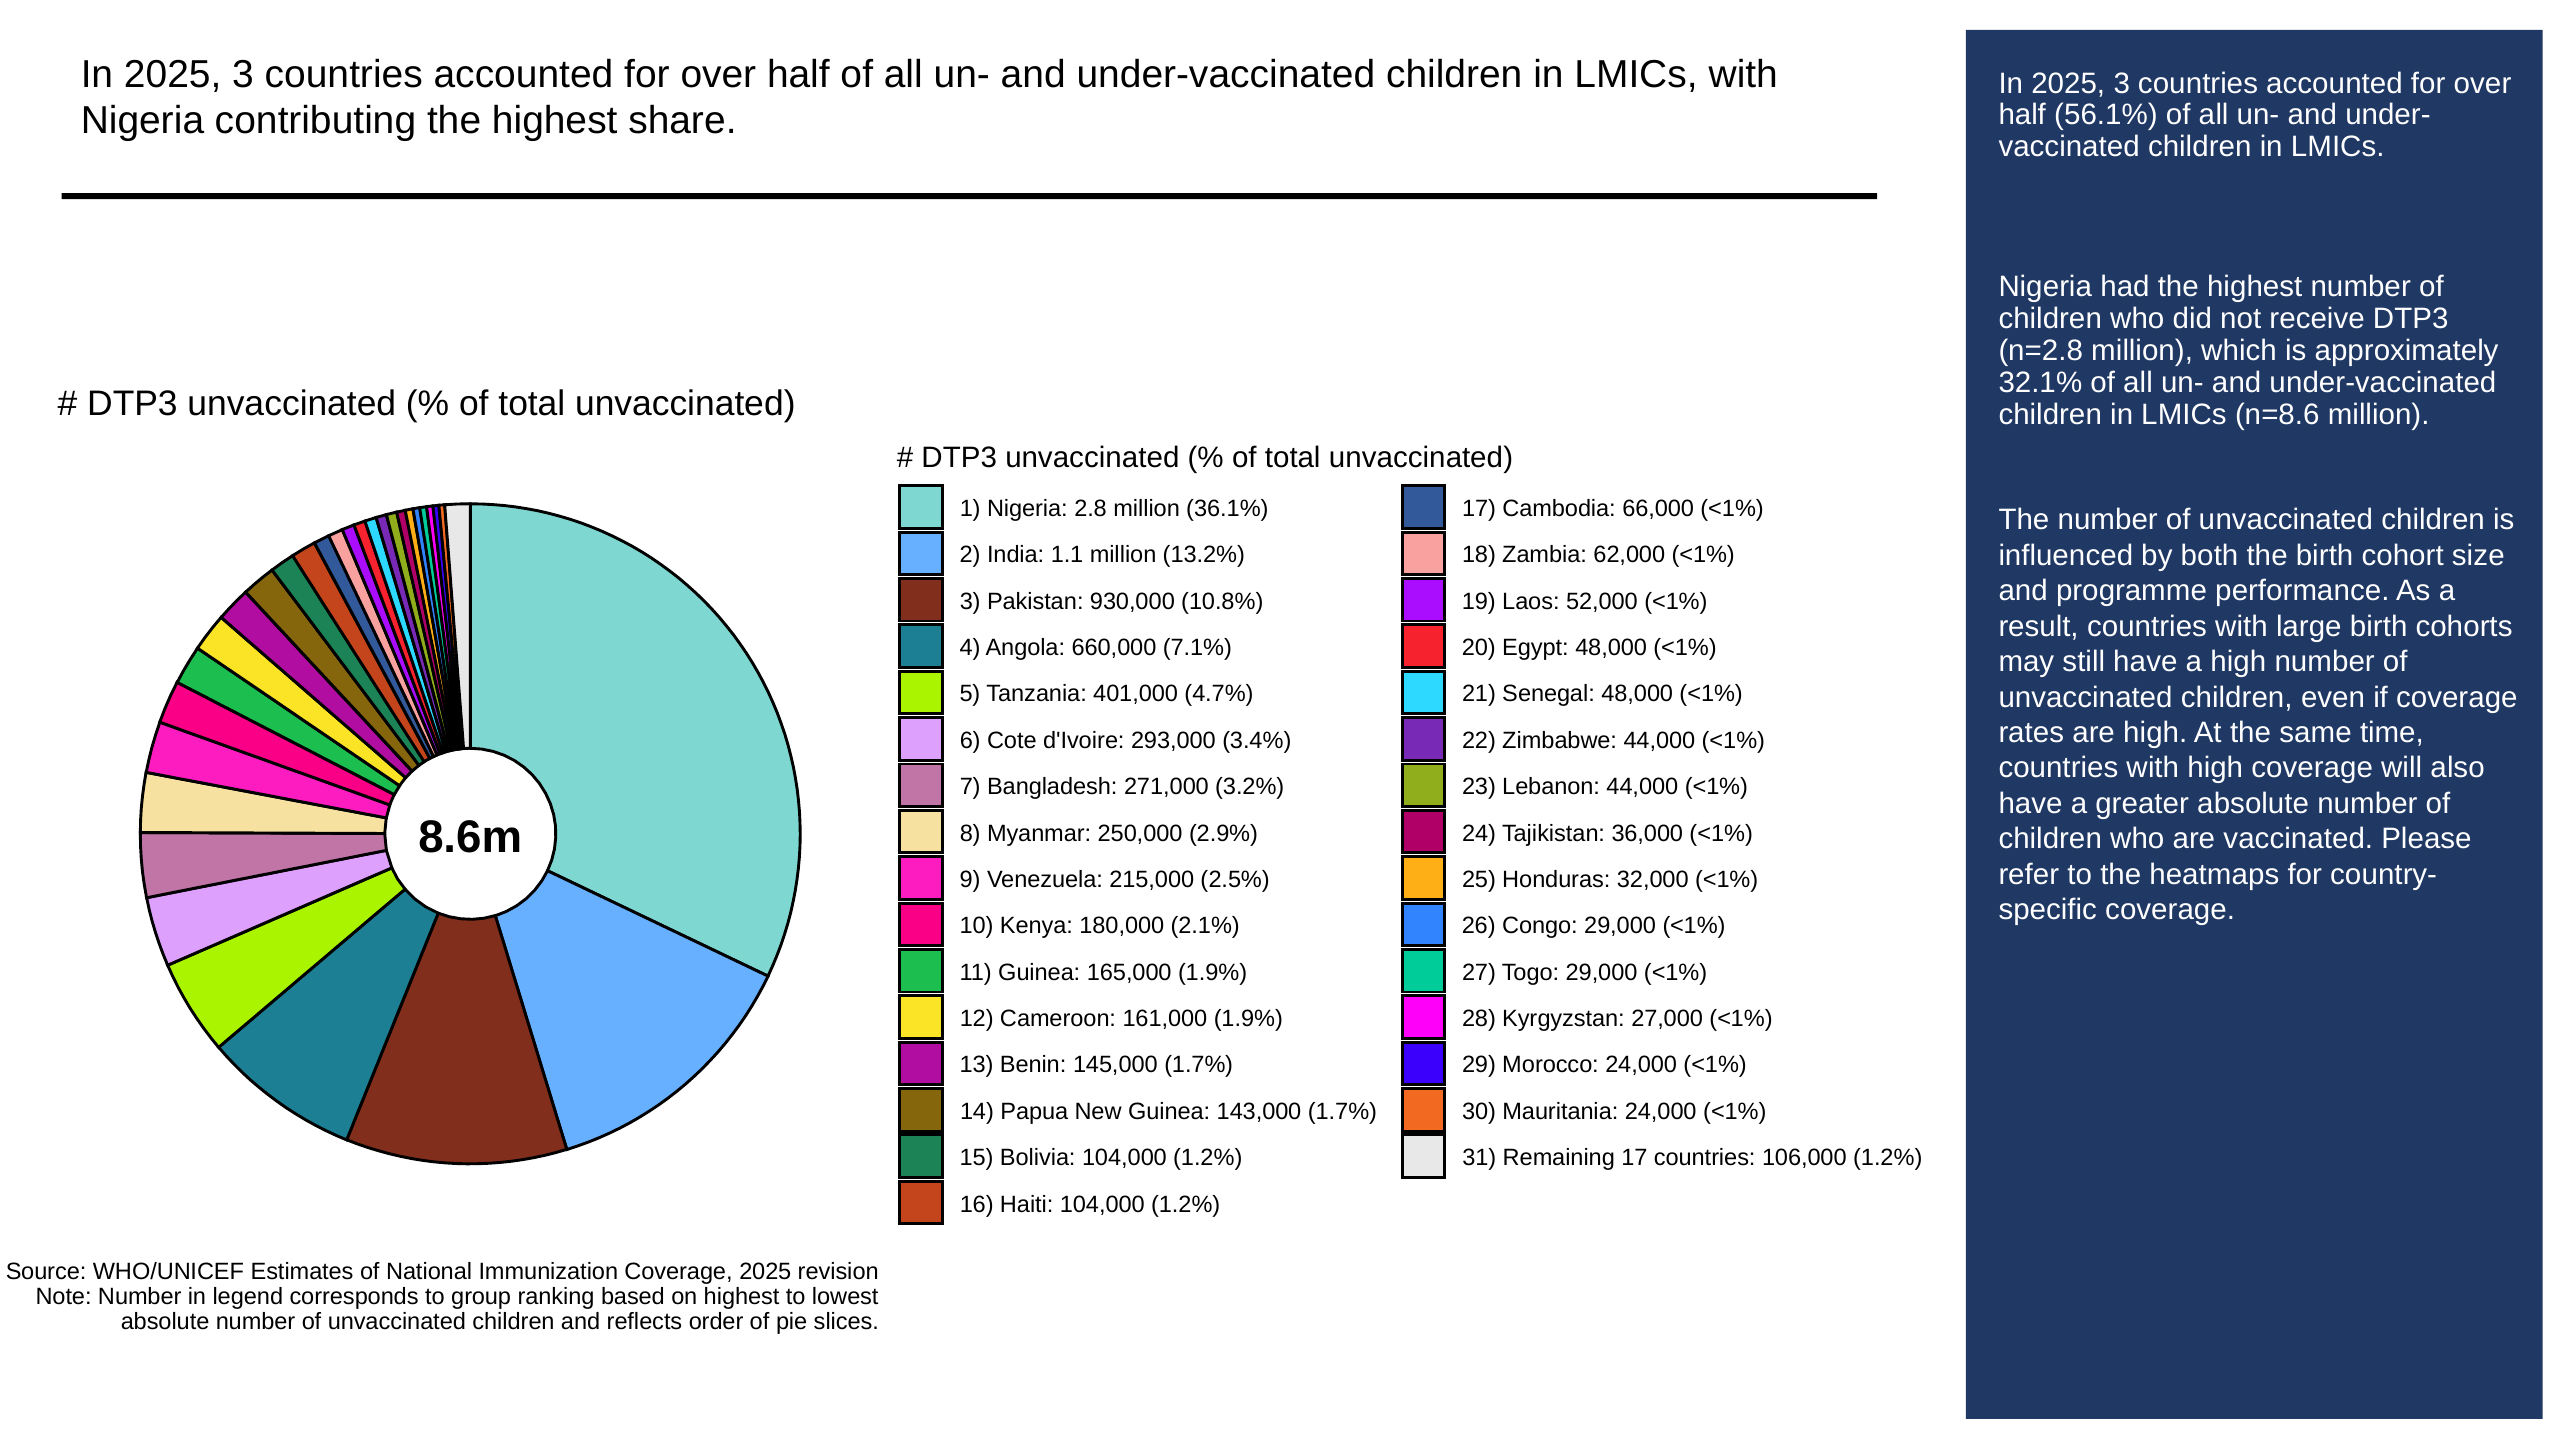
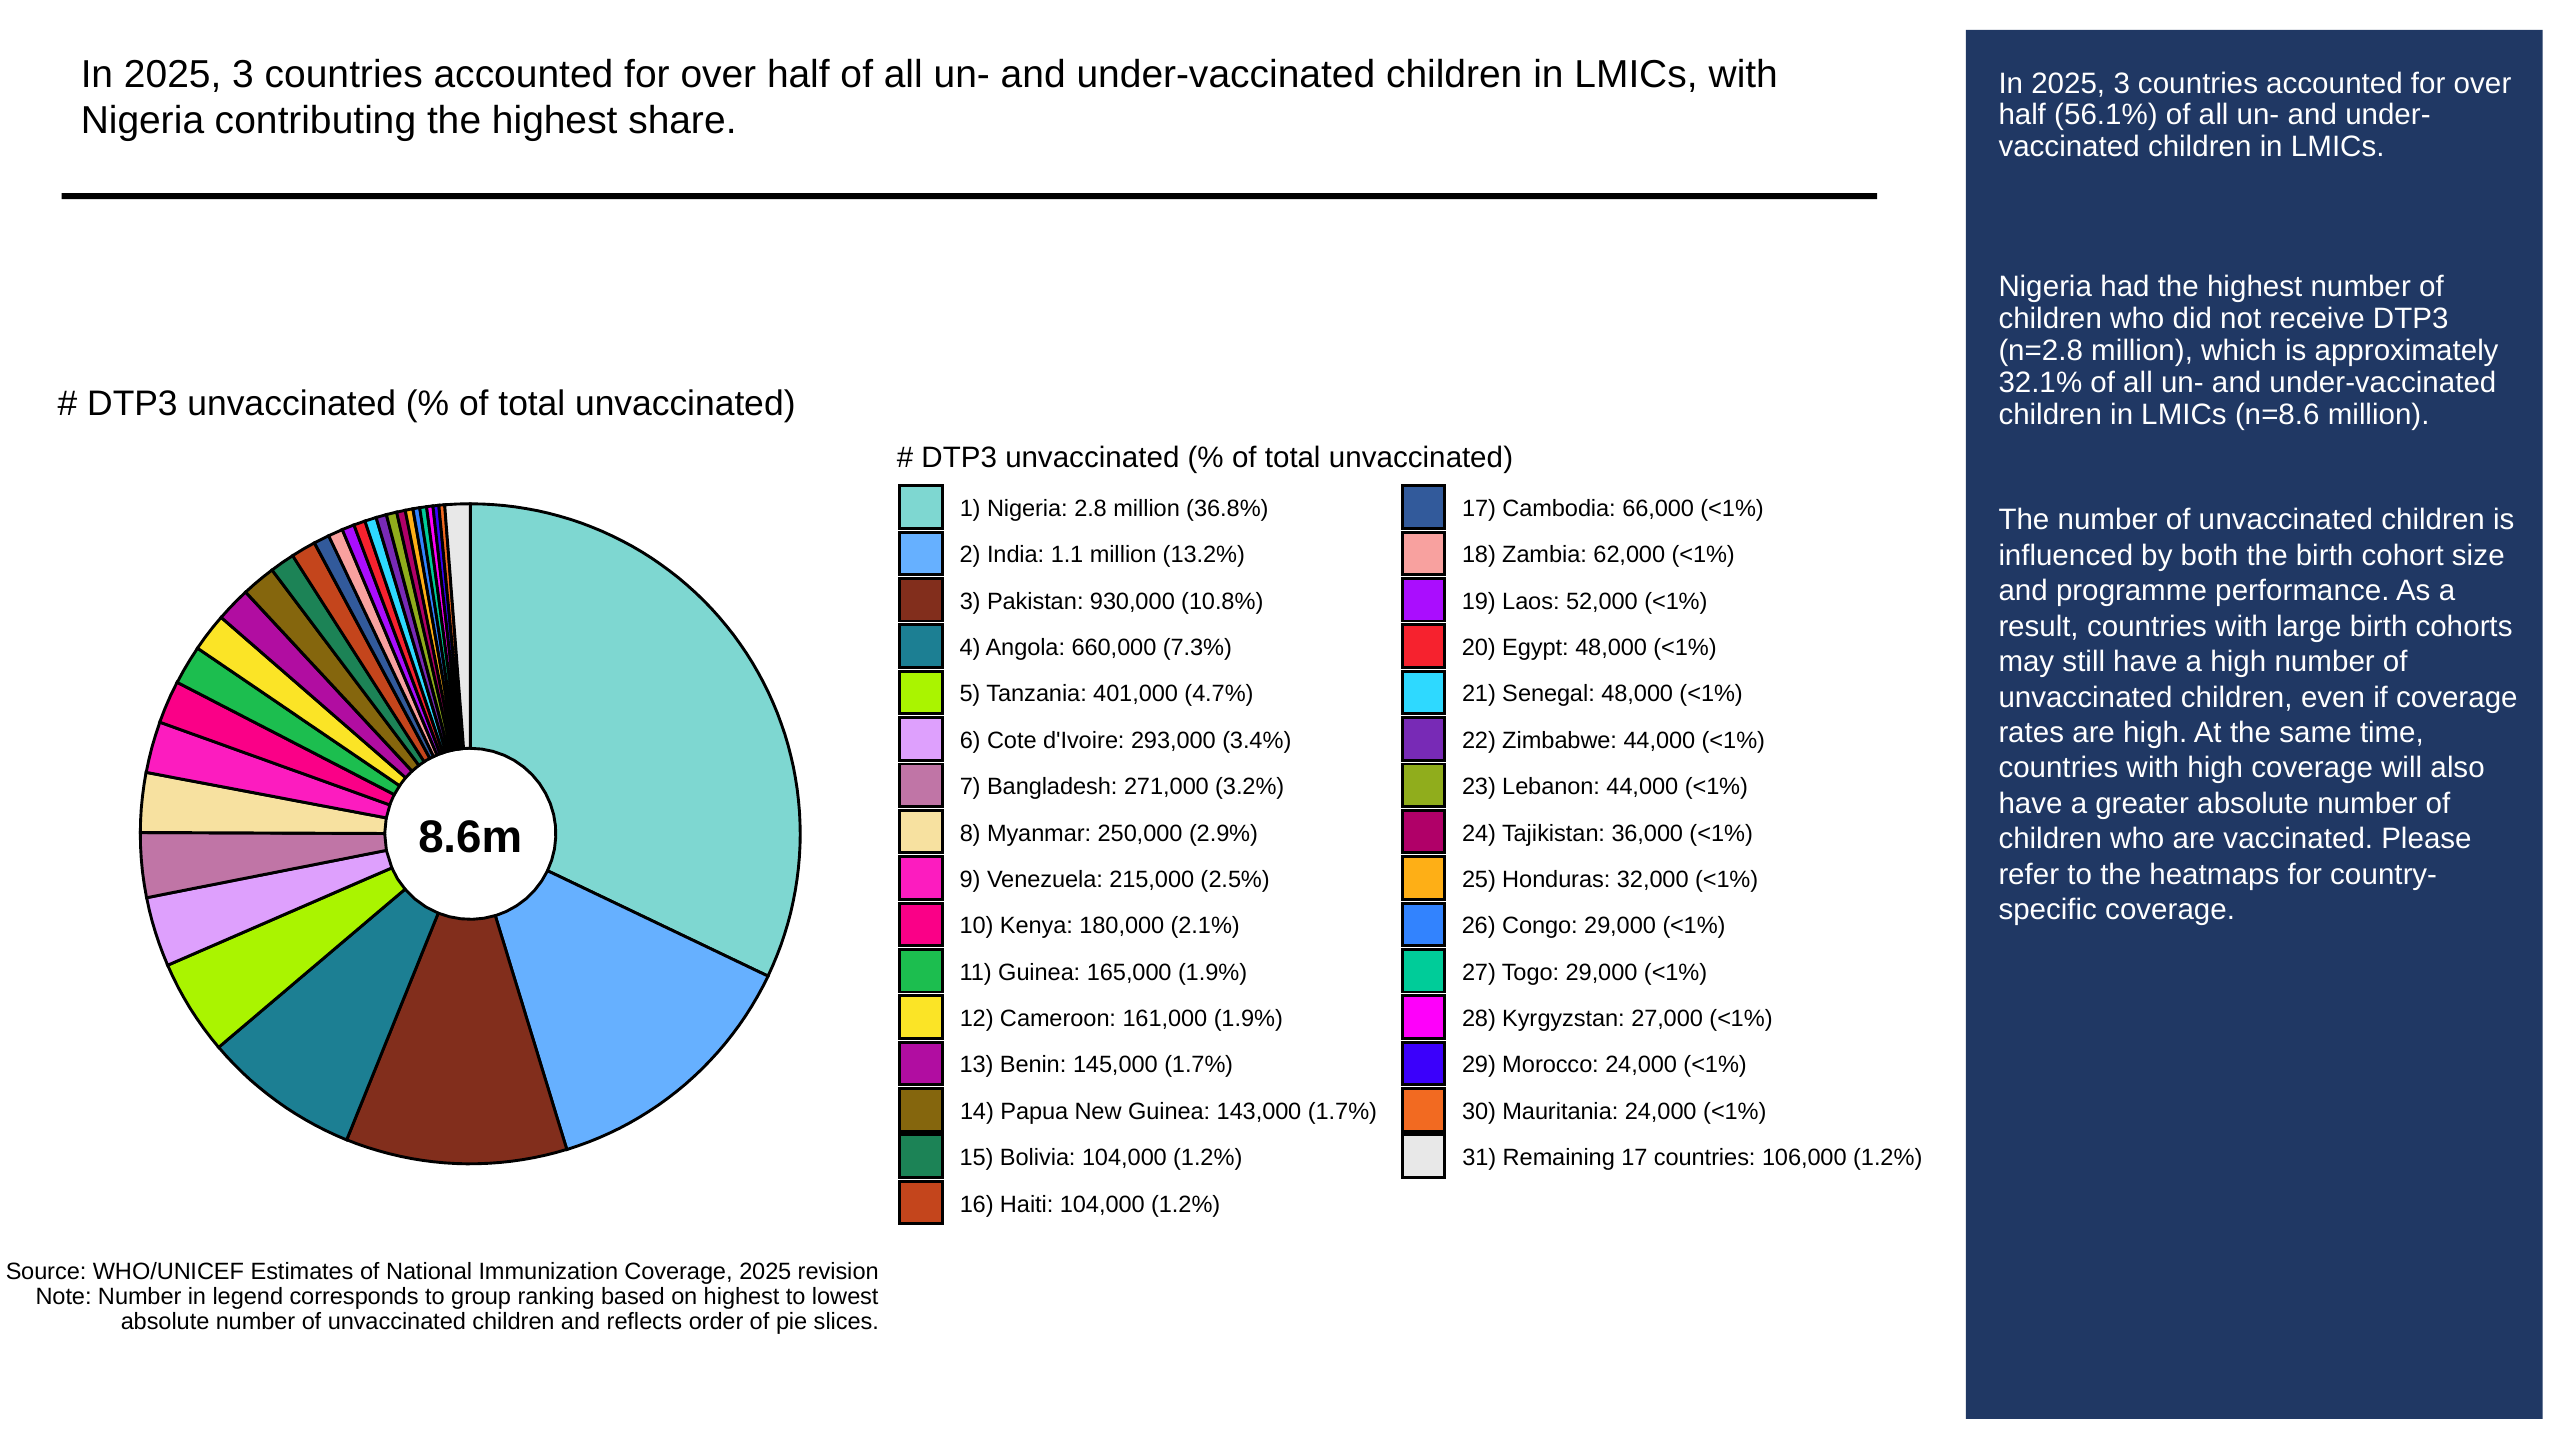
36.1%: 36.1% -> 36.8% (1227, 509)
7.1%: 7.1% -> 7.3% (1197, 648)
